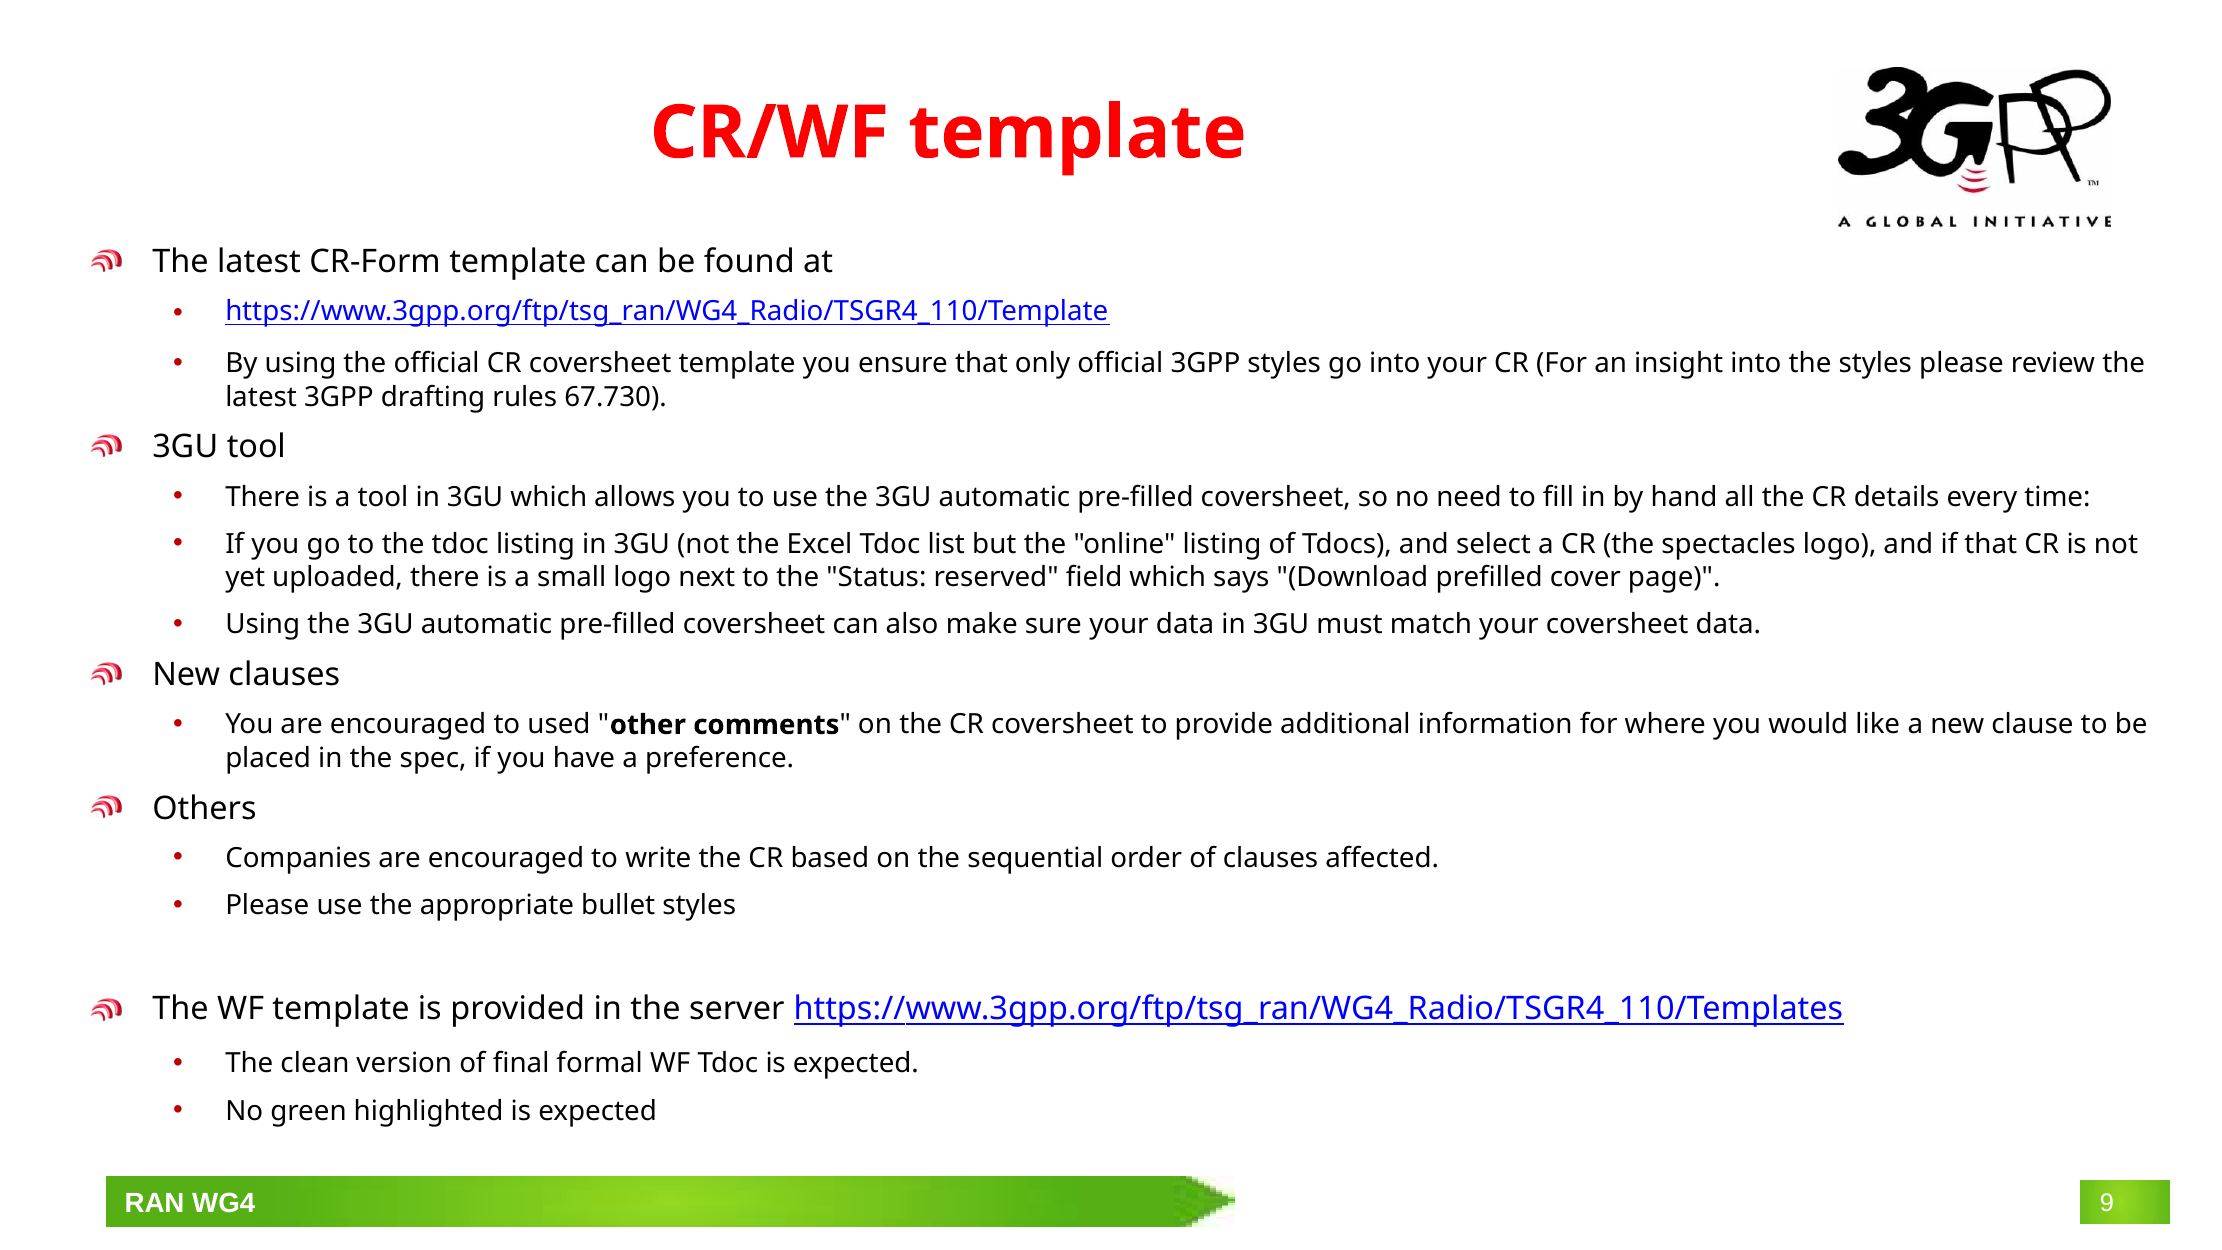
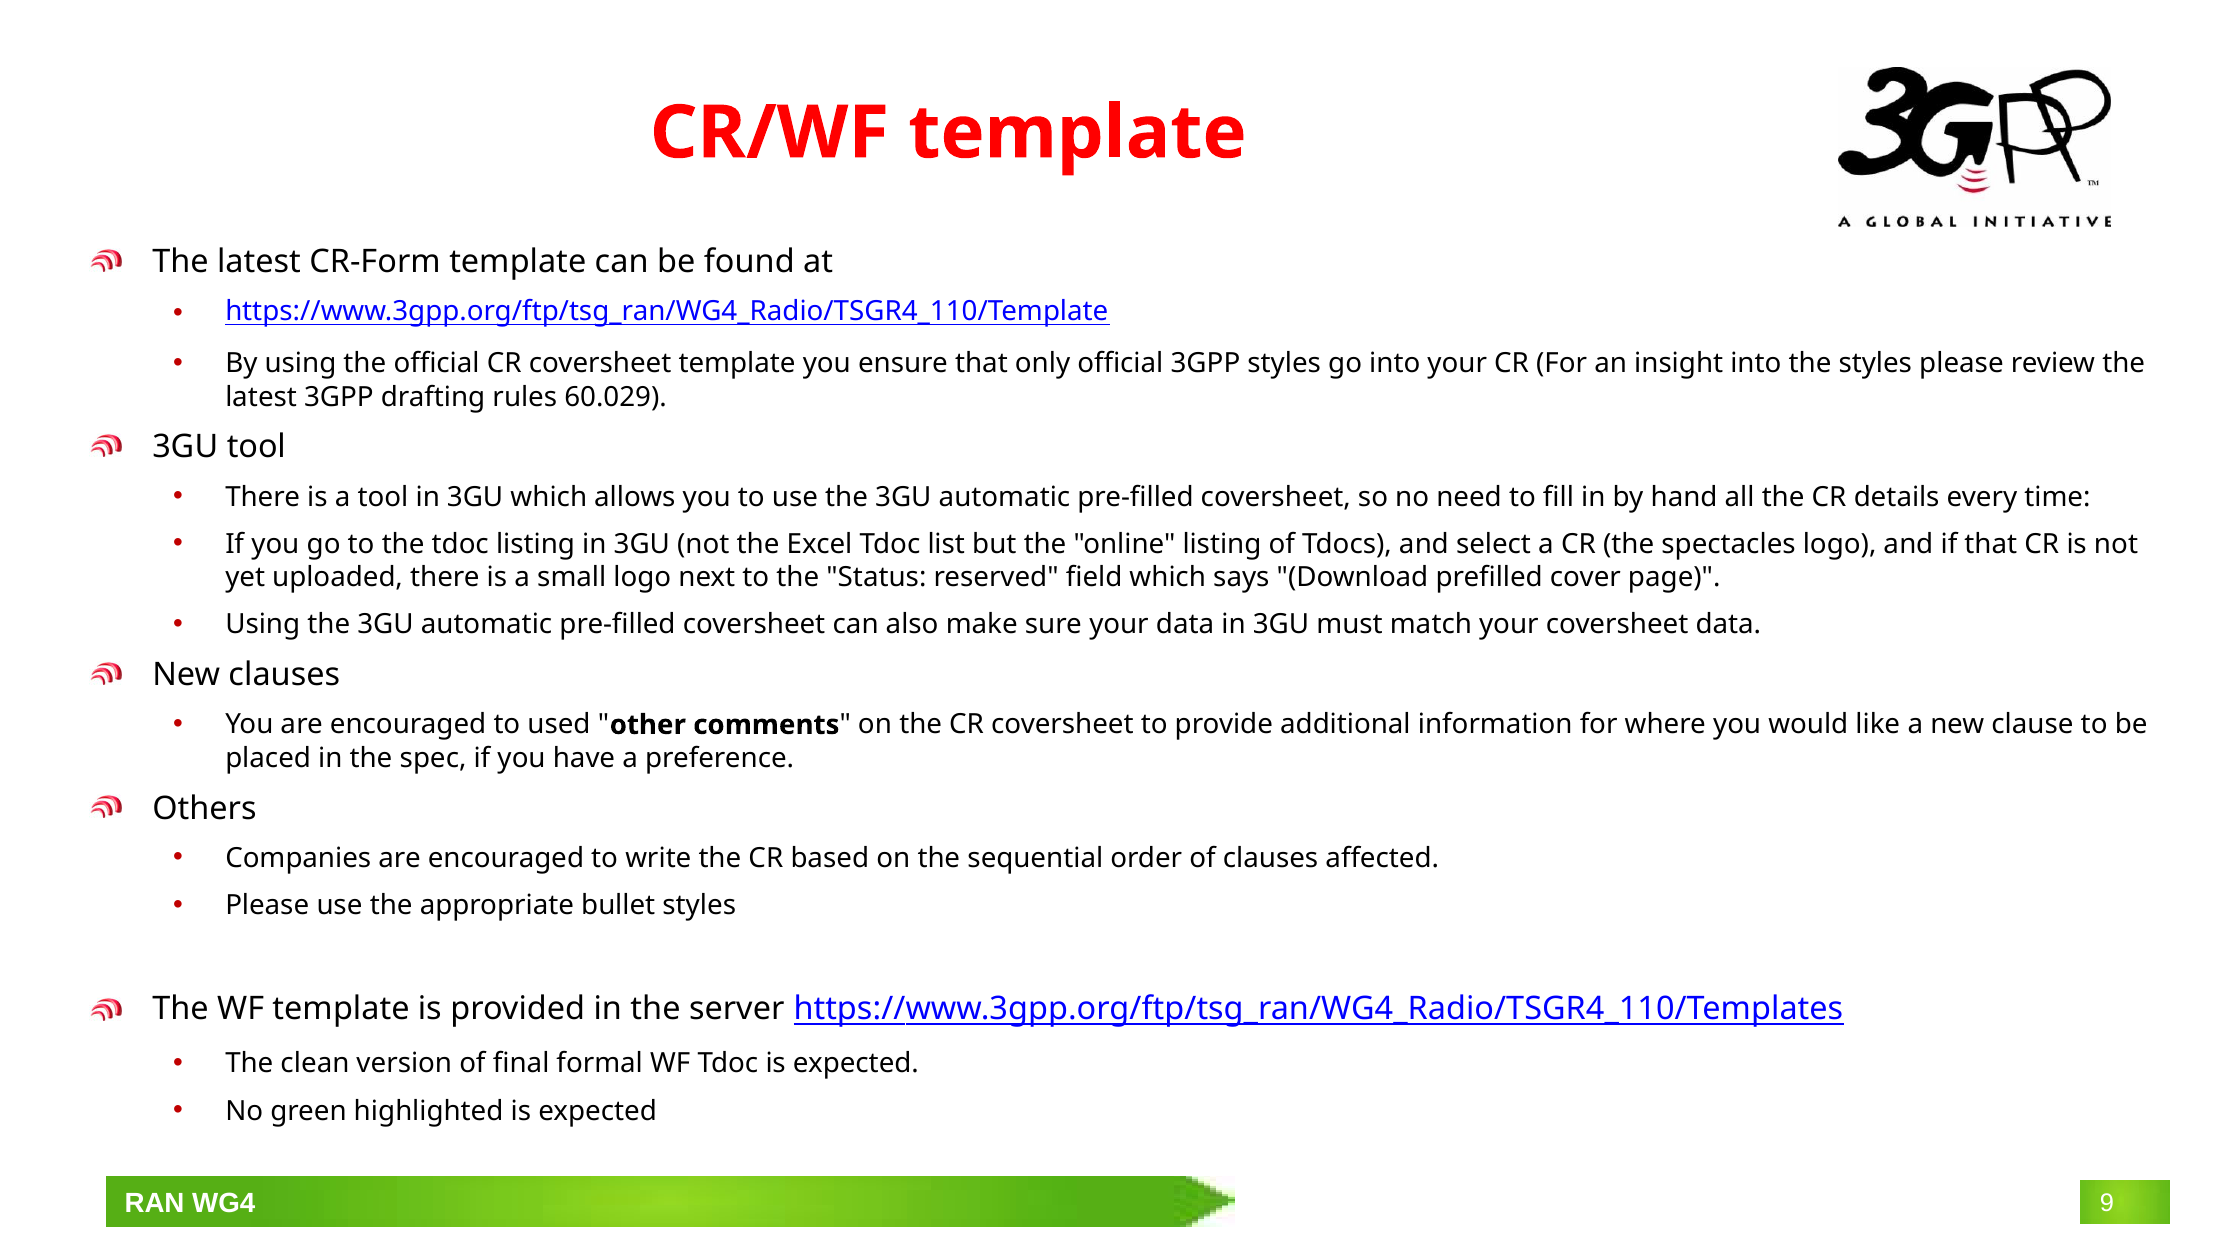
67.730: 67.730 -> 60.029 (616, 397)
